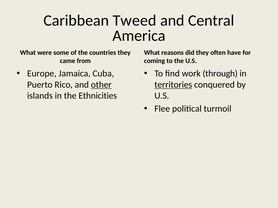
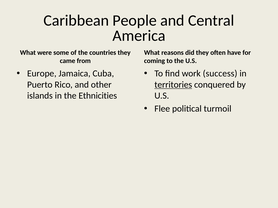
Tweed: Tweed -> People (135, 20)
through: through -> success (220, 74)
other underline: present -> none (101, 85)
